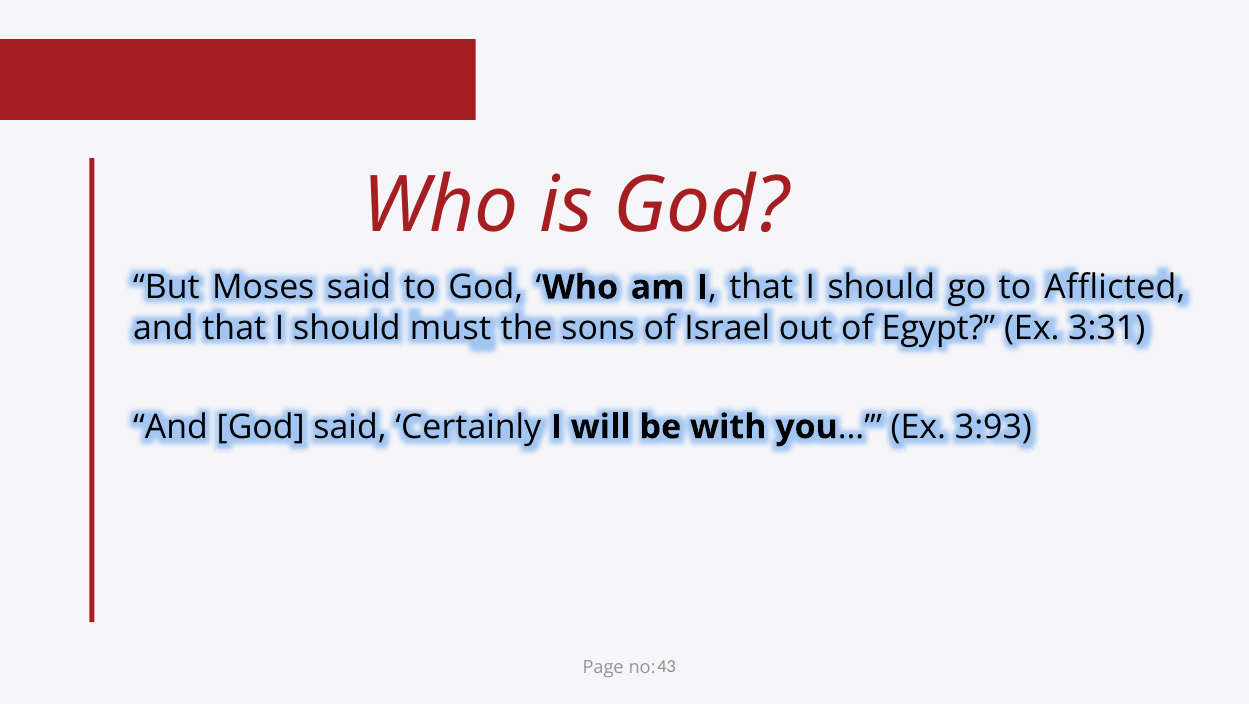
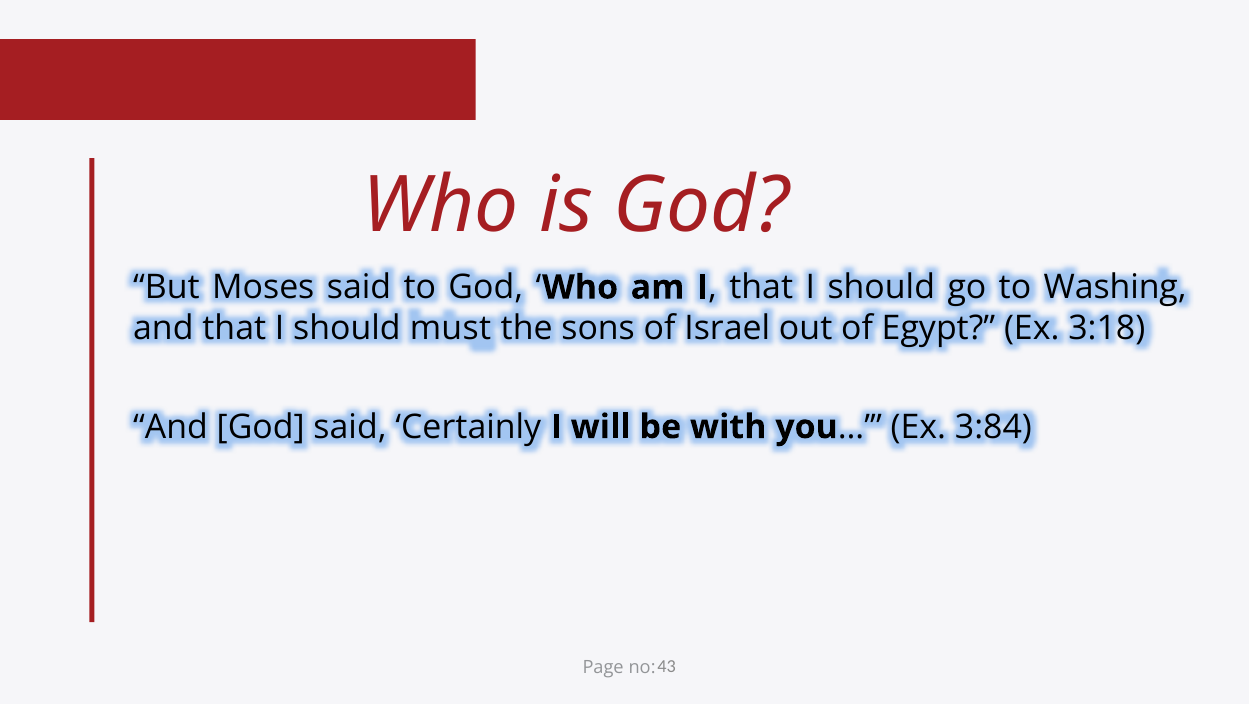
Afflicted: Afflicted -> Washing (1115, 287)
3:31: 3:31 -> 3:18 (1107, 328)
3:93: 3:93 -> 3:84 (993, 427)
